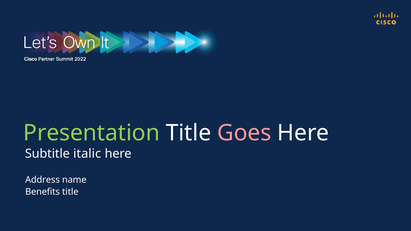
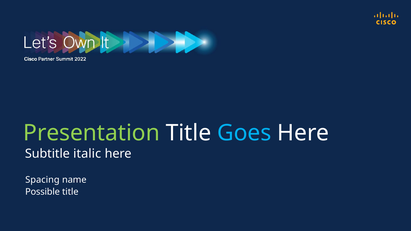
Goes colour: pink -> light blue (244, 133)
Address: Address -> Spacing (42, 180)
Benefits: Benefits -> Possible (43, 192)
